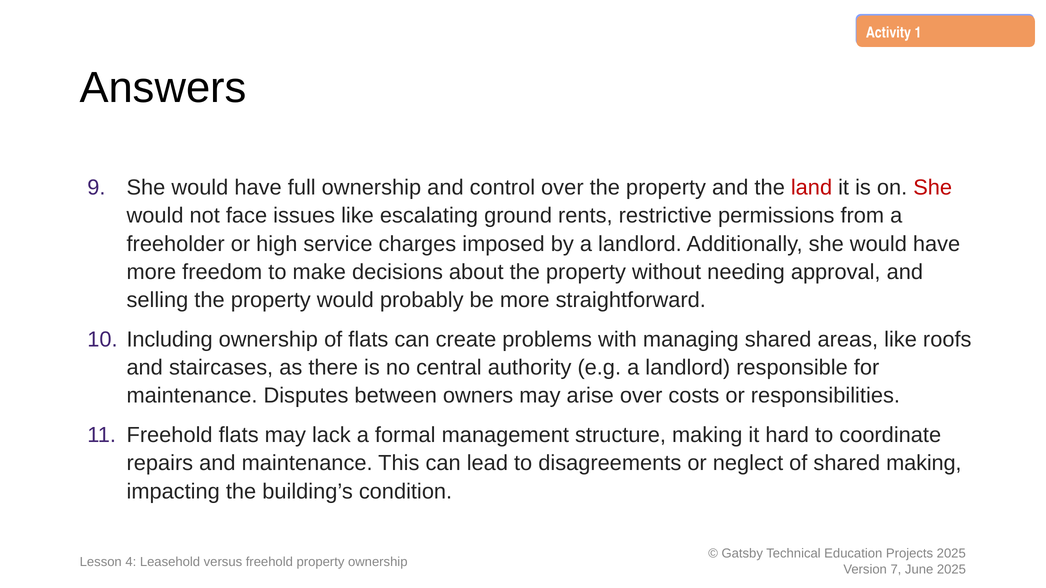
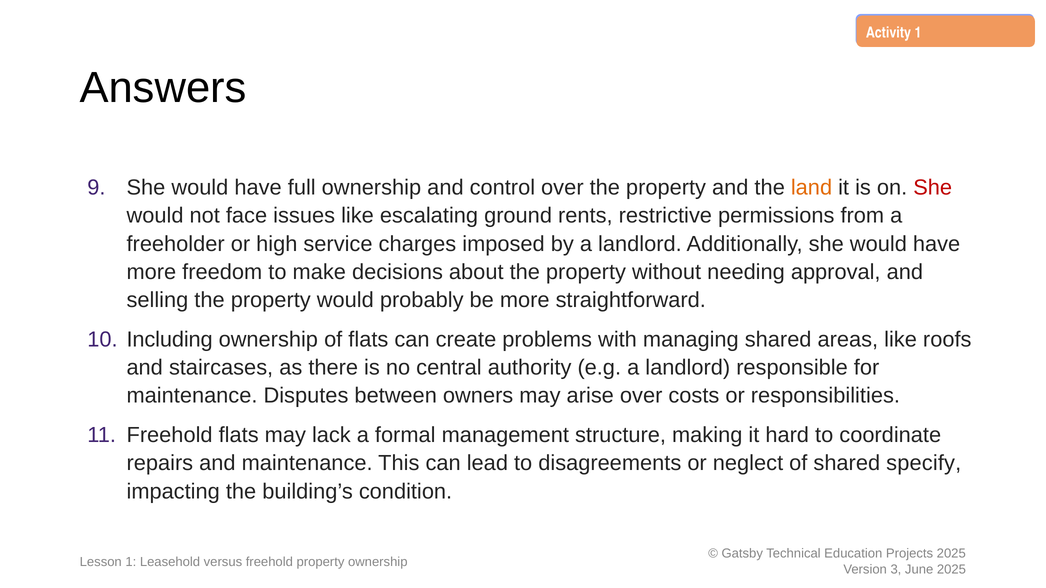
land colour: red -> orange (812, 188)
shared making: making -> specify (924, 463)
Lesson 4: 4 -> 1 (131, 562)
7: 7 -> 3 (896, 570)
